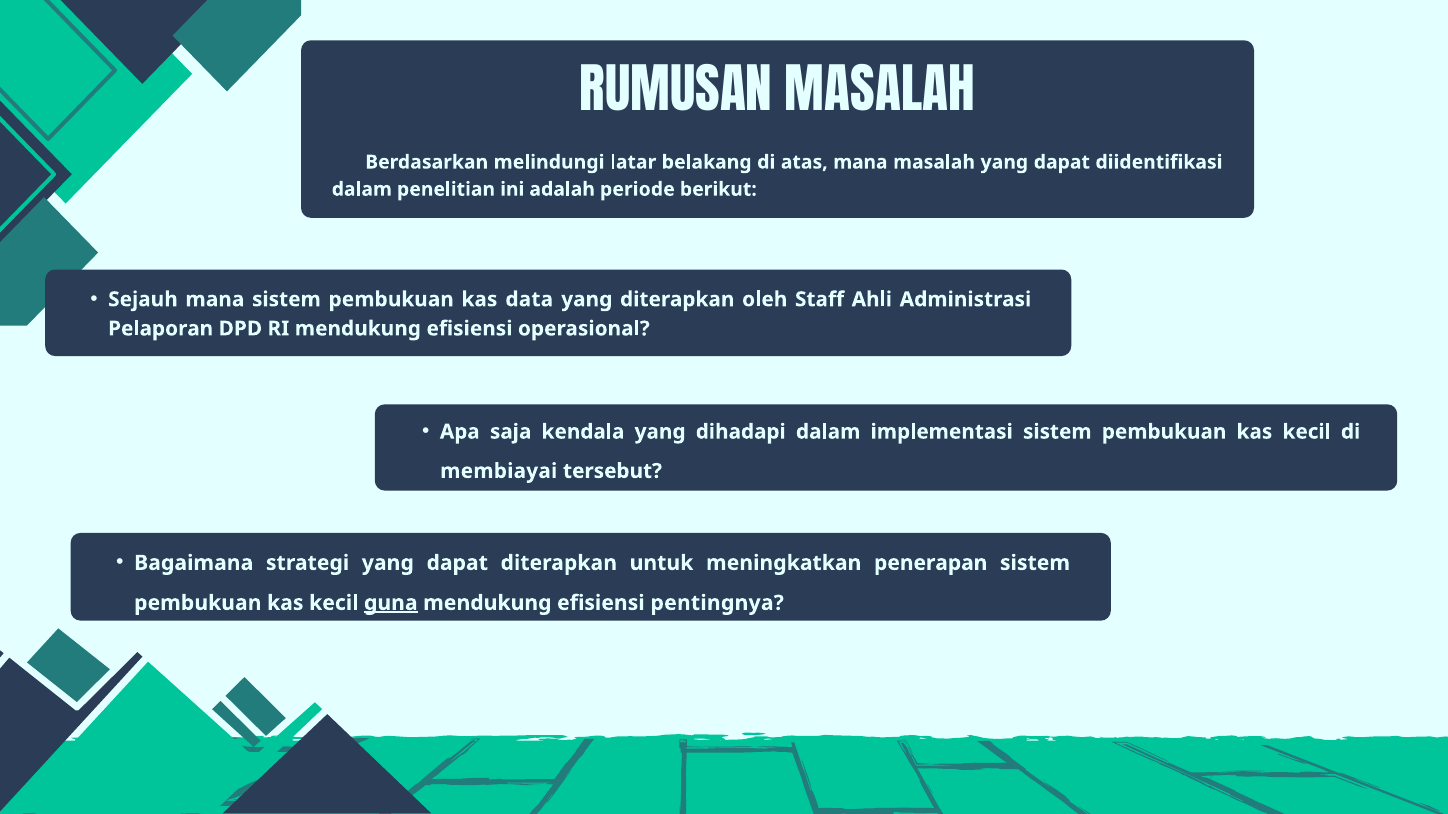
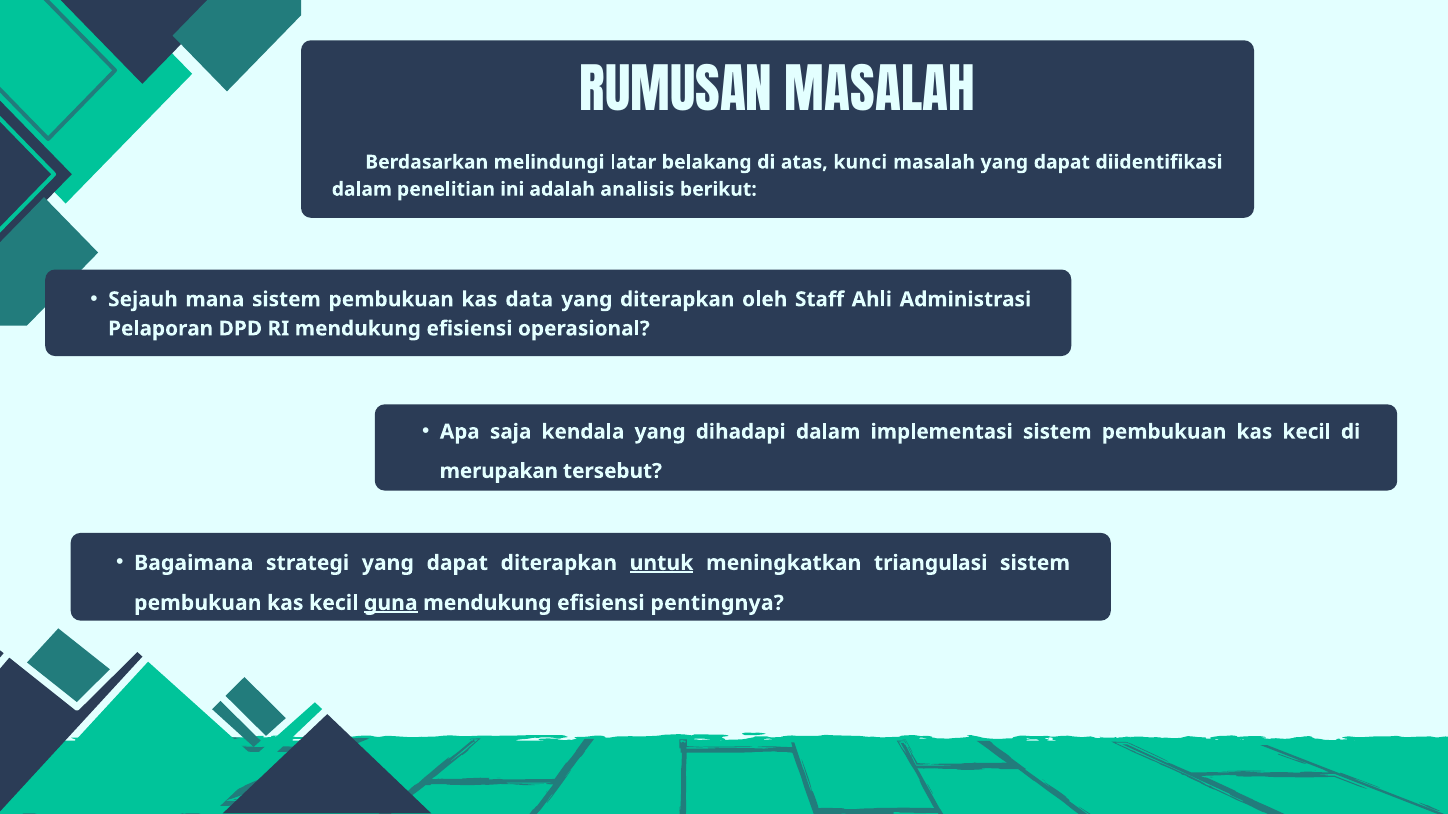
atas mana: mana -> kunci (860, 162)
periode: periode -> analisis (637, 189)
membiayai: membiayai -> merupakan (499, 471)
untuk underline: none -> present (661, 563)
penerapan: penerapan -> triangulasi (931, 563)
